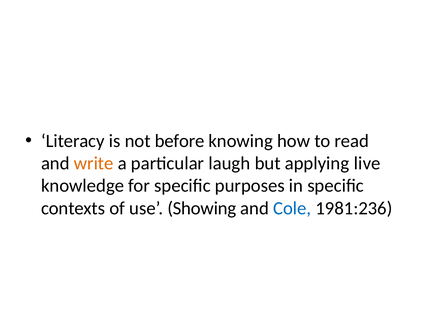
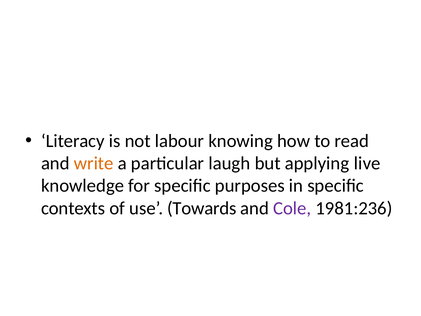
before: before -> labour (180, 141)
Showing: Showing -> Towards (202, 208)
Cole colour: blue -> purple (292, 208)
